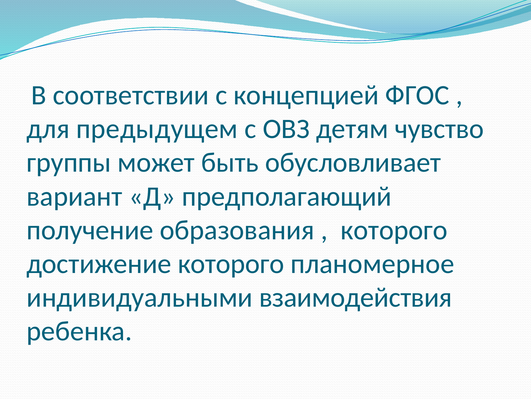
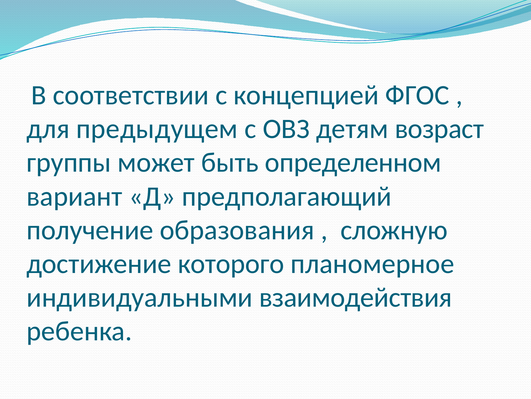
чувство: чувство -> возраст (439, 129)
обусловливает: обусловливает -> определенном (353, 162)
которого: которого -> сложную (394, 230)
